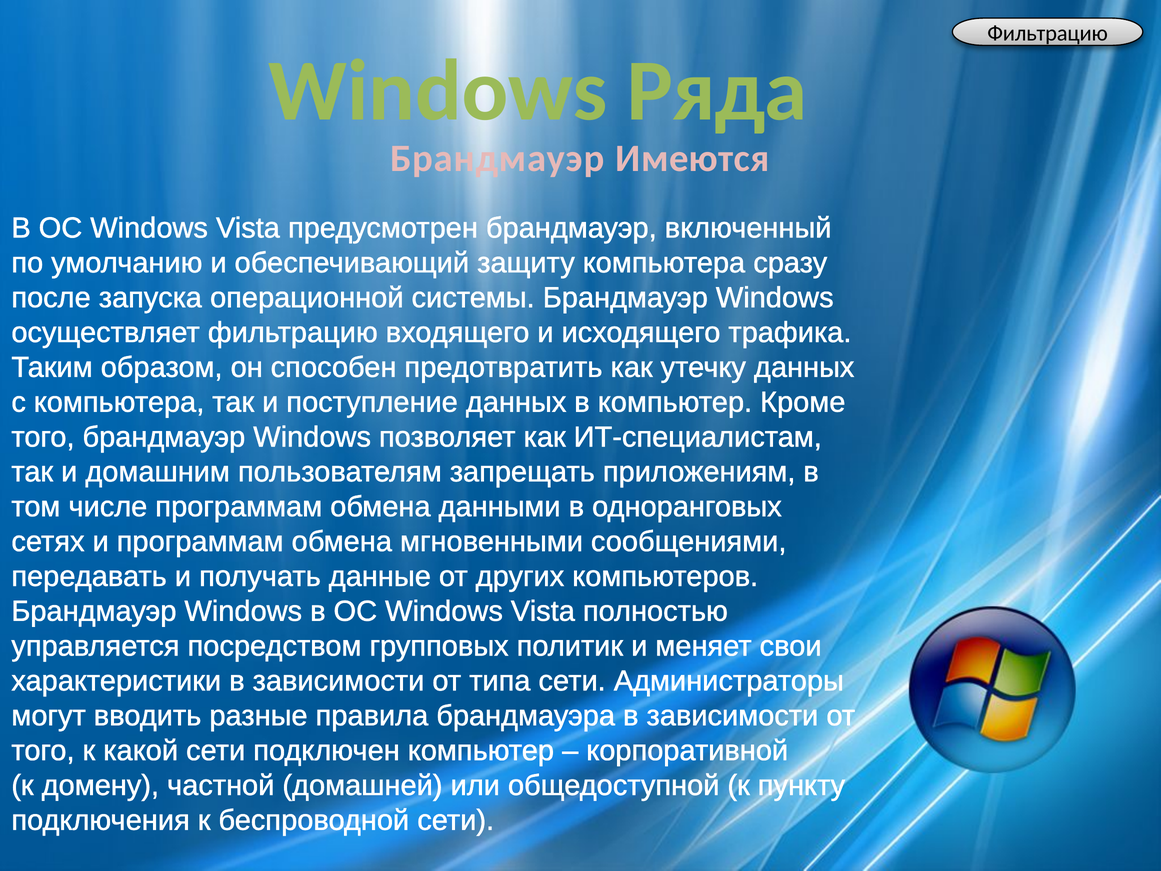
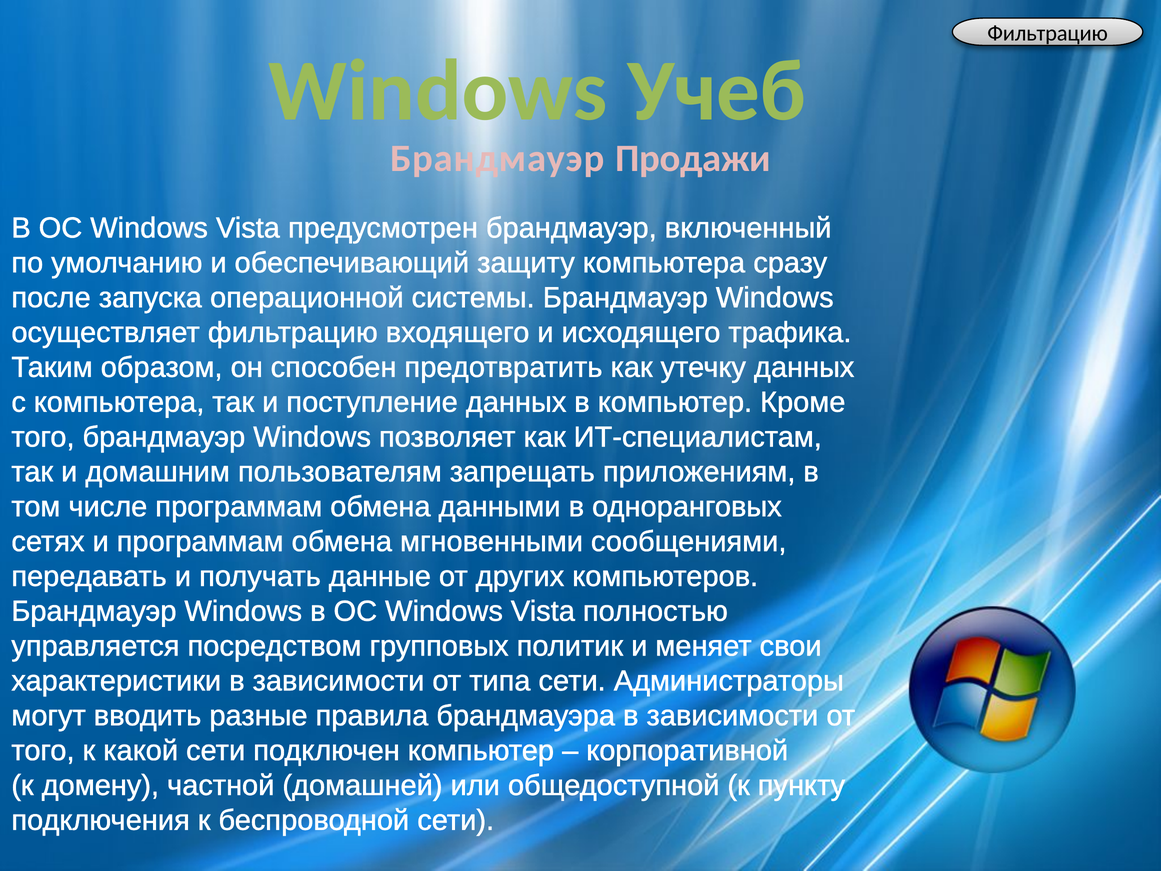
Ряда: Ряда -> Учеб (717, 91)
Имеются: Имеются -> Продажи (693, 159)
